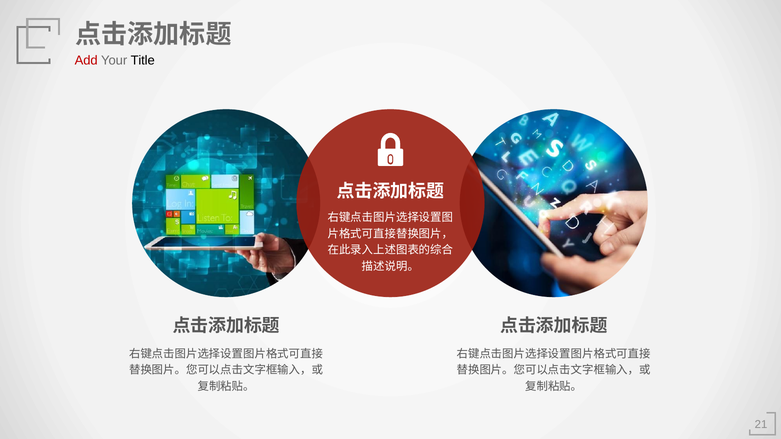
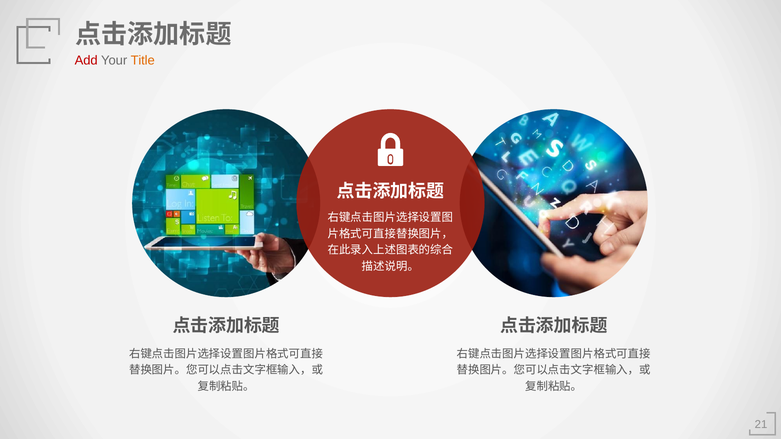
Title colour: black -> orange (143, 60)
